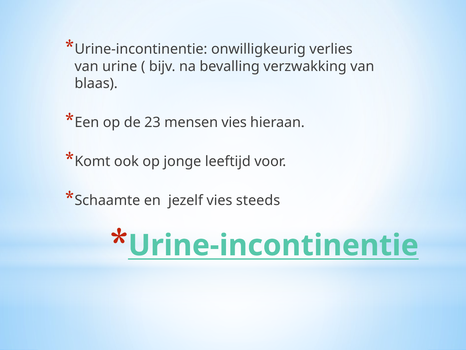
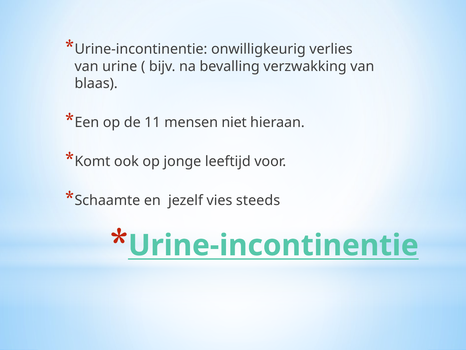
23: 23 -> 11 (152, 122)
mensen vies: vies -> niet (234, 122)
